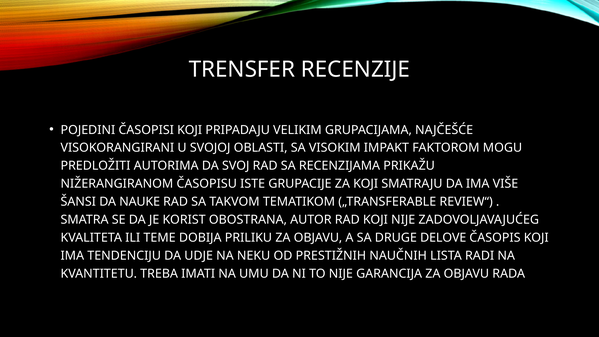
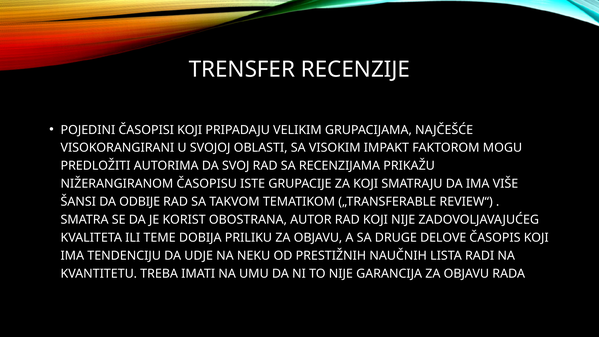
NAUKE: NAUKE -> ODBIJE (140, 202)
